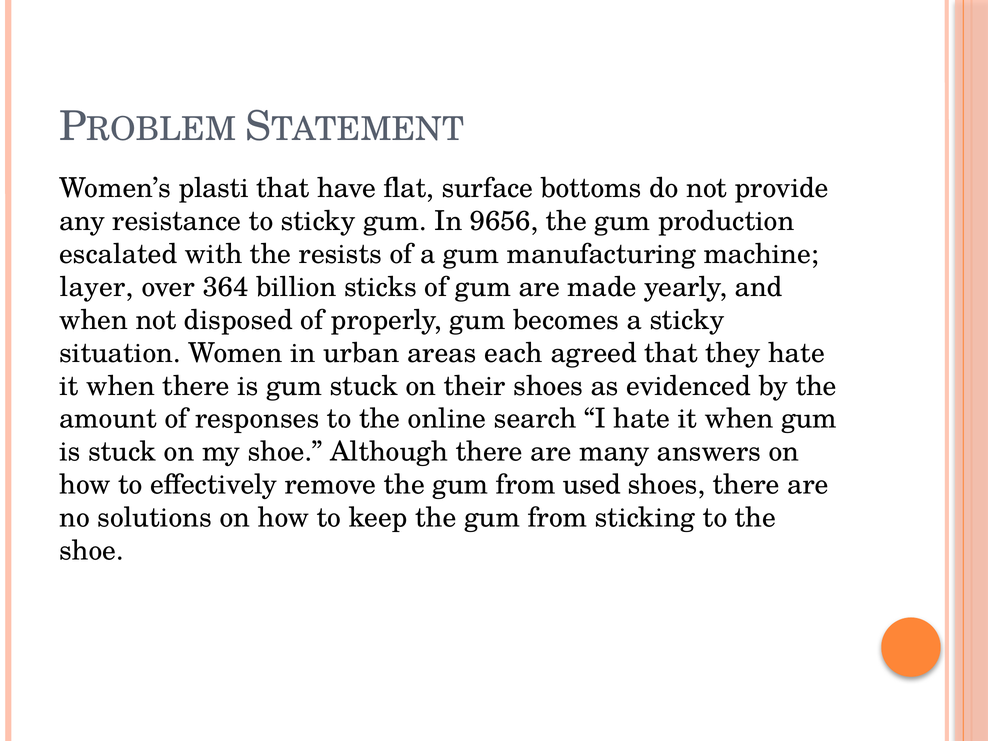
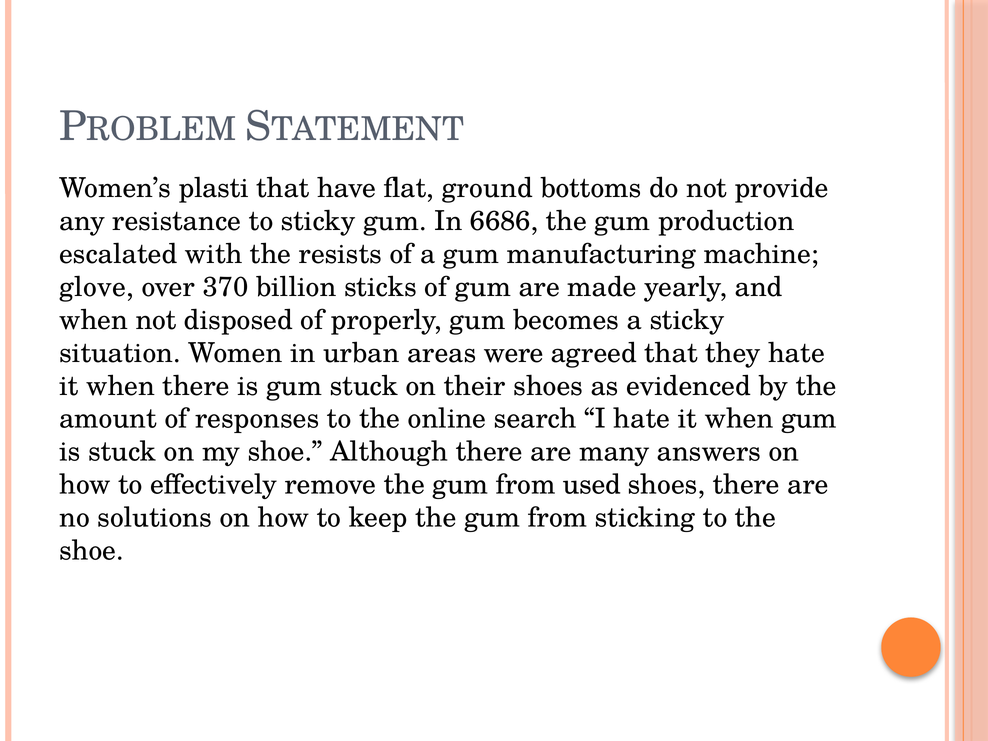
surface: surface -> ground (487, 188)
9656: 9656 -> 6686 (504, 221)
layer: layer -> glove (97, 287)
364: 364 -> 370 (226, 287)
each: each -> were (514, 353)
